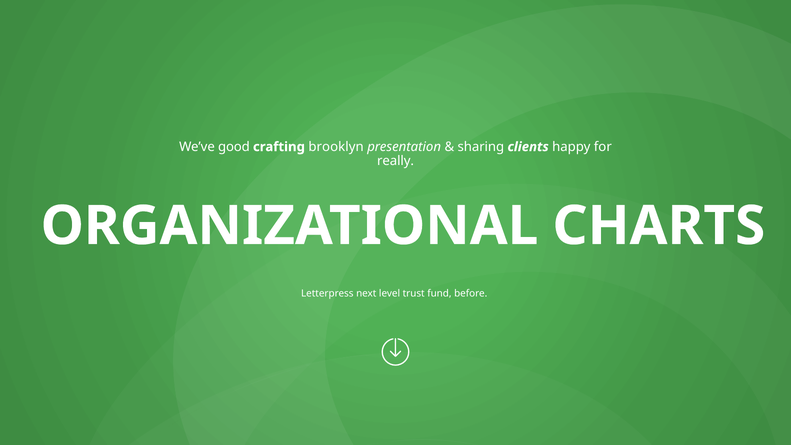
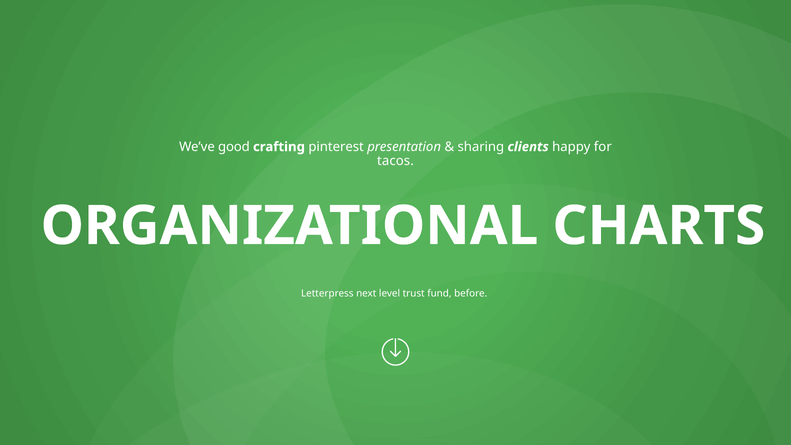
brooklyn: brooklyn -> pinterest (336, 147)
really: really -> tacos (395, 161)
